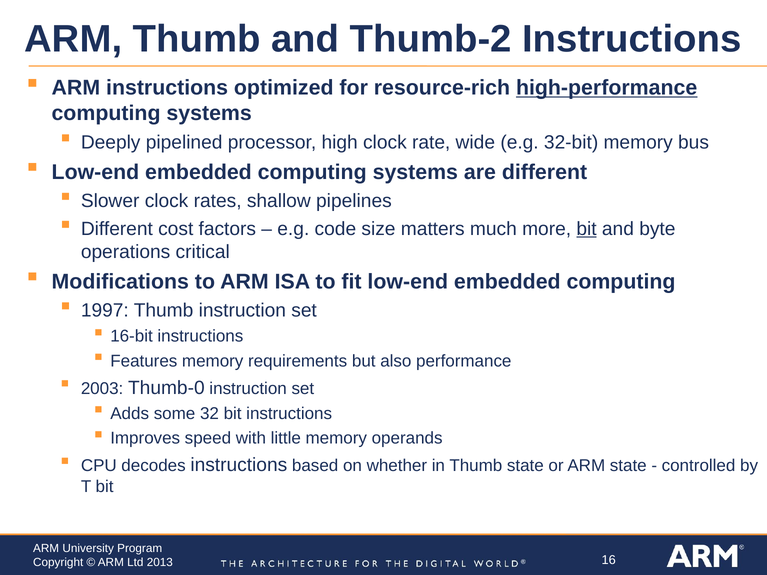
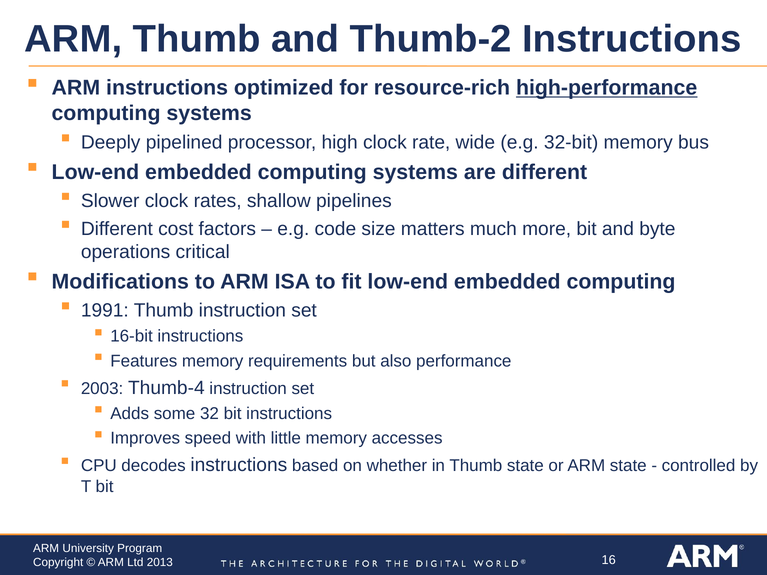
bit underline: present -> none (587, 229)
1997: 1997 -> 1991 (105, 311)
Thumb-0: Thumb-0 -> Thumb-4 (166, 388)
operands: operands -> accesses (407, 438)
